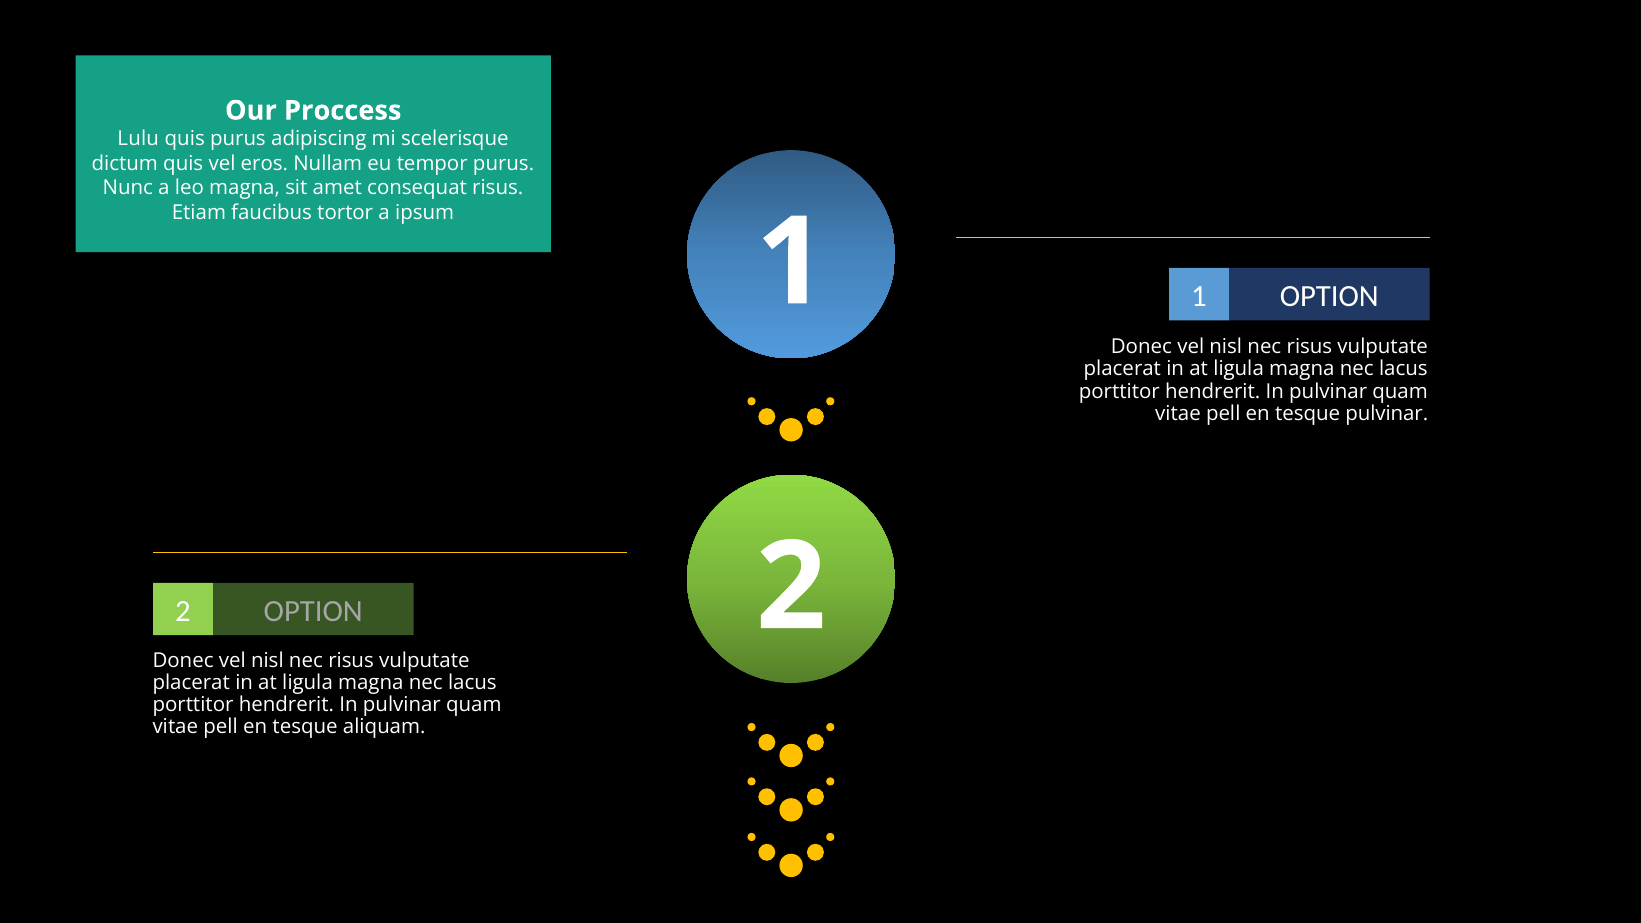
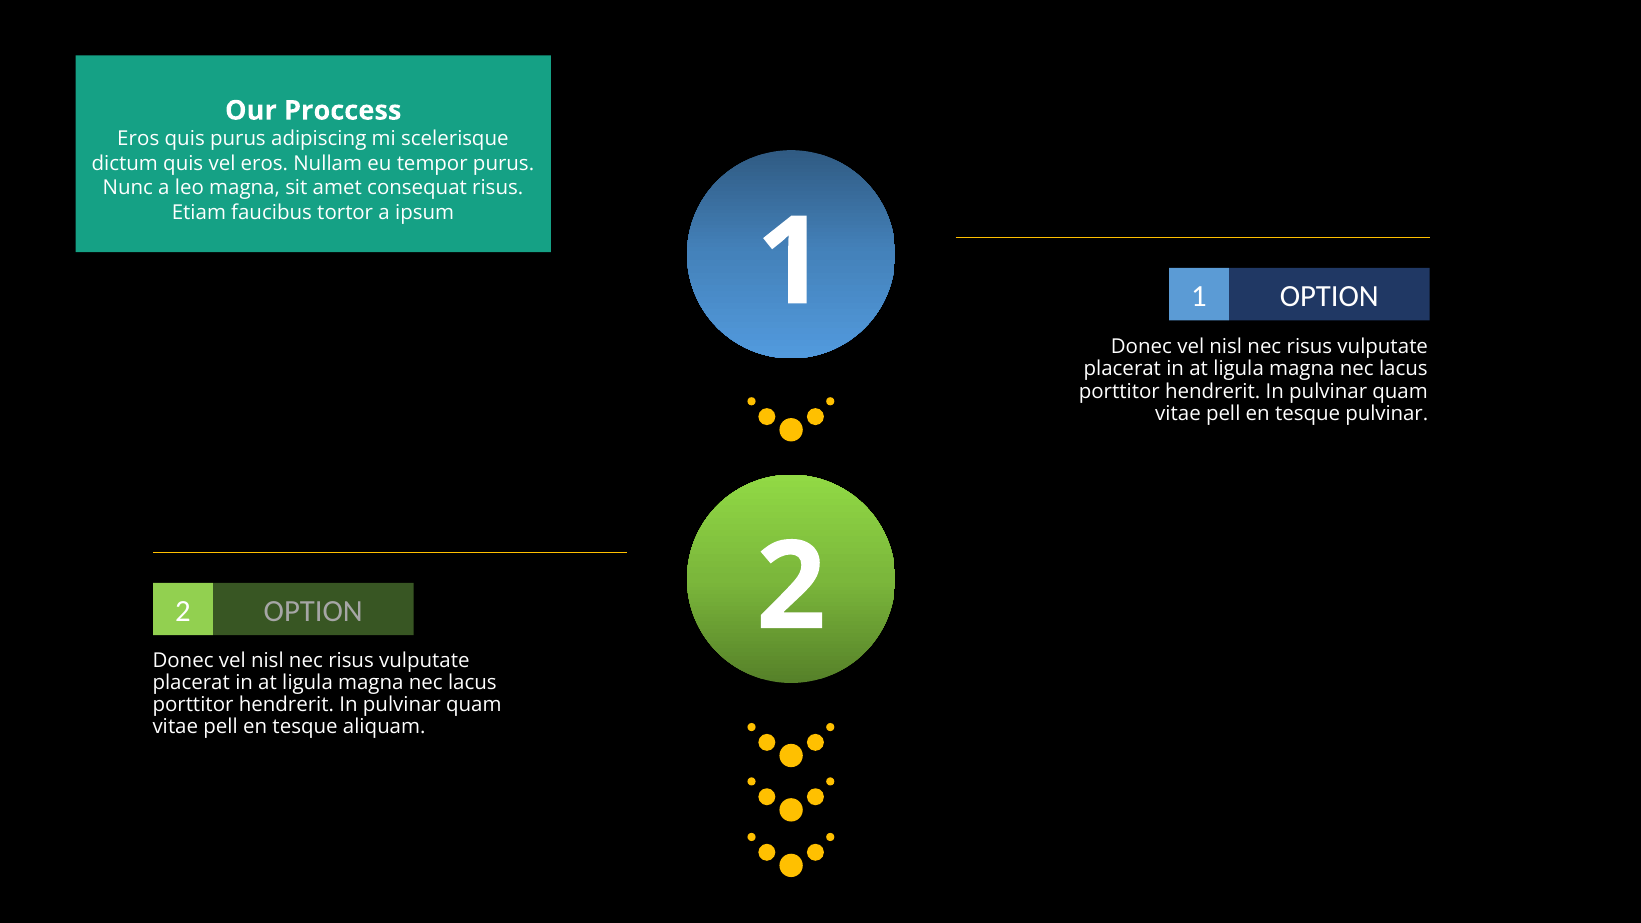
Lulu: Lulu -> Eros (138, 139)
